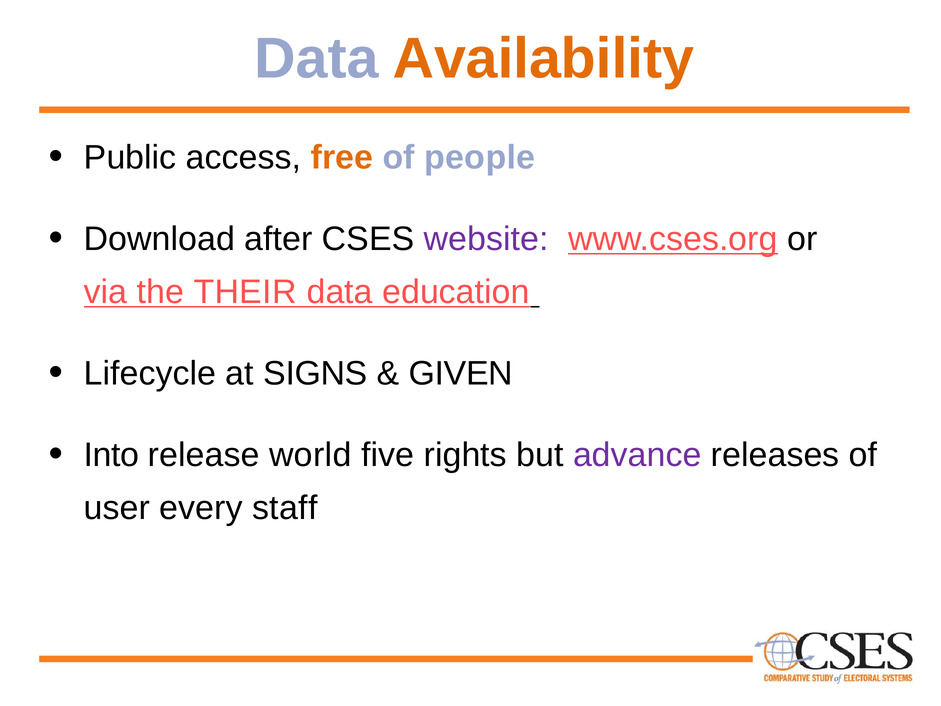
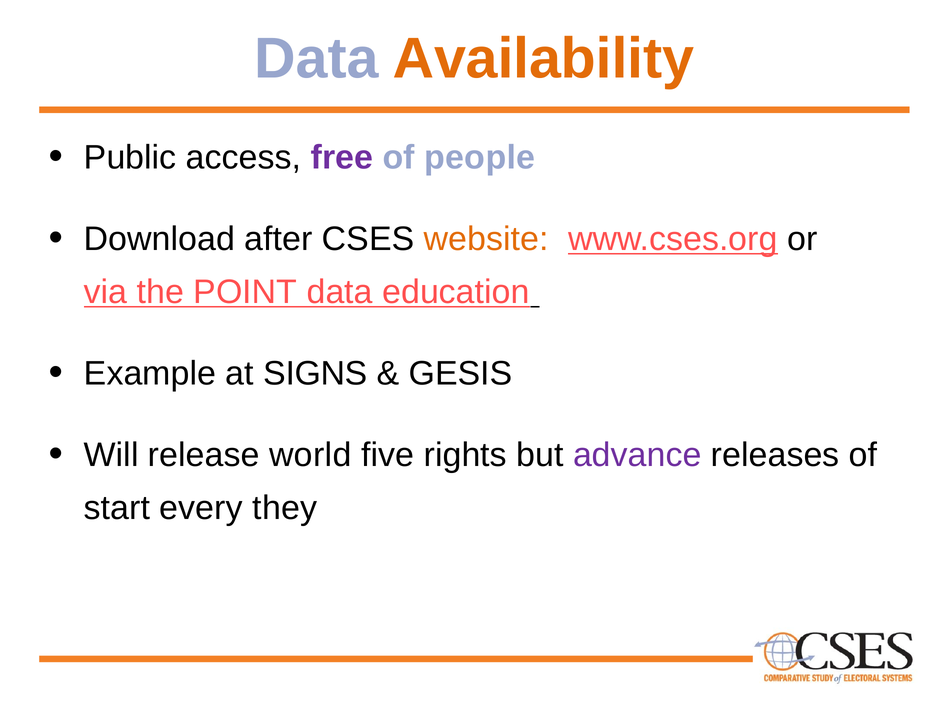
free colour: orange -> purple (342, 157)
website colour: purple -> orange (486, 239)
THEIR: THEIR -> POINT (245, 292)
Lifecycle: Lifecycle -> Example (150, 373)
GIVEN: GIVEN -> GESIS (461, 373)
Into: Into -> Will (111, 455)
user: user -> start (117, 508)
staff: staff -> they (285, 508)
